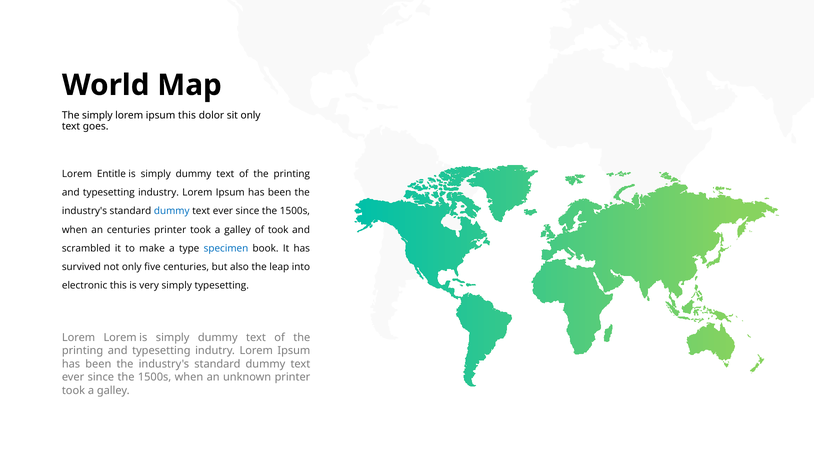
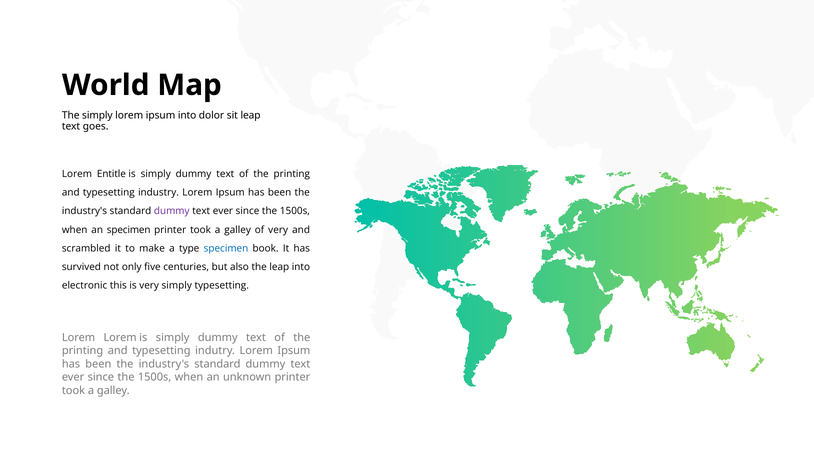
ipsum this: this -> into (187, 115)
sit only: only -> leap (251, 115)
dummy colour: blue -> purple (172, 211)
an centuries: centuries -> specimen (129, 230)
of took: took -> very (278, 230)
